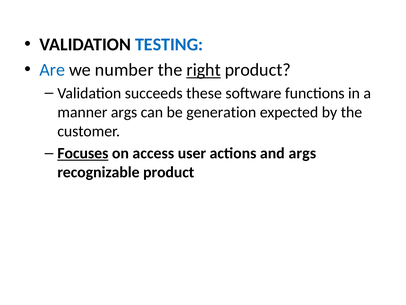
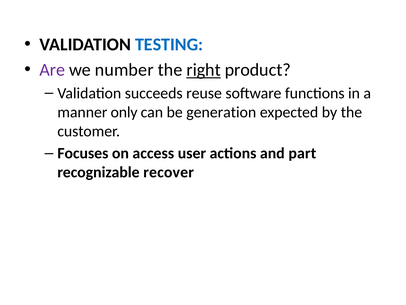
Are colour: blue -> purple (52, 70)
these: these -> reuse (204, 93)
manner args: args -> only (124, 112)
Focuses underline: present -> none (83, 153)
and args: args -> part (302, 153)
recognizable product: product -> recover (169, 172)
